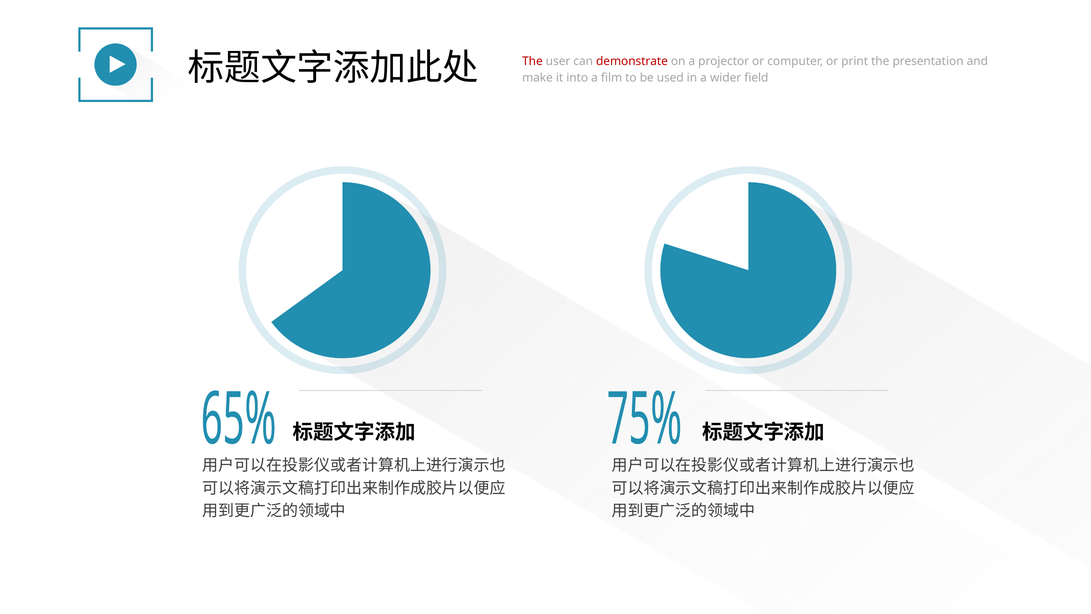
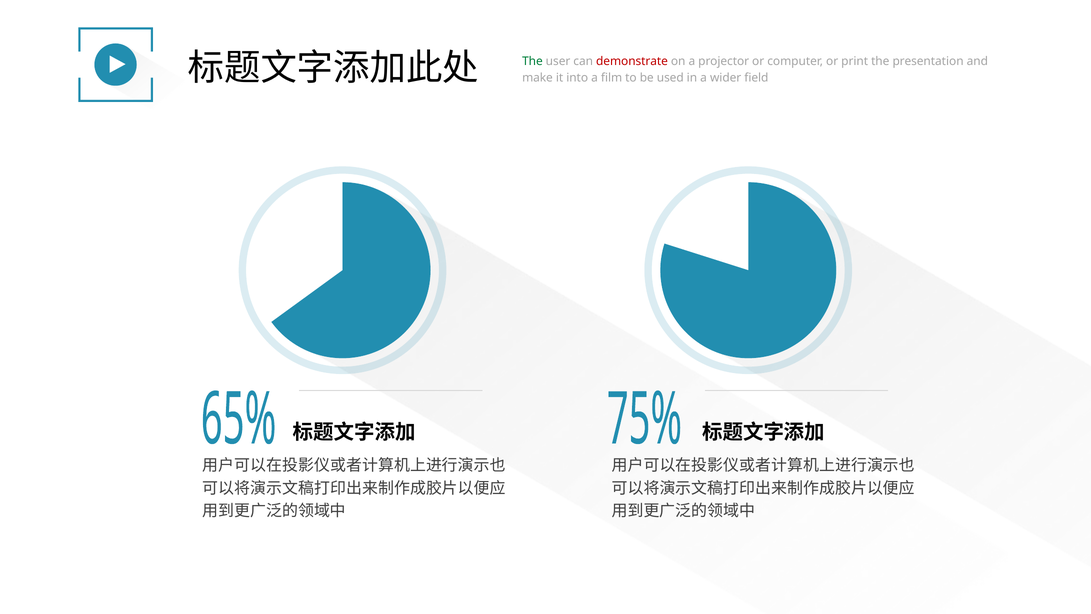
The colour: red -> green (532, 61)
